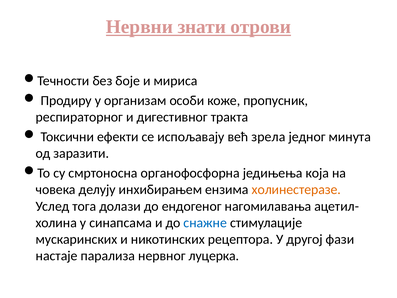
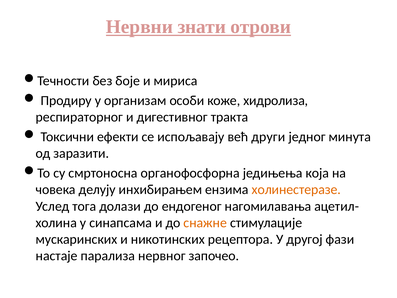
пропусник: пропусник -> хидролиза (276, 100)
зрела: зрела -> други (268, 137)
снажне colour: blue -> orange (205, 223)
луцерка: луцерка -> започео (214, 256)
